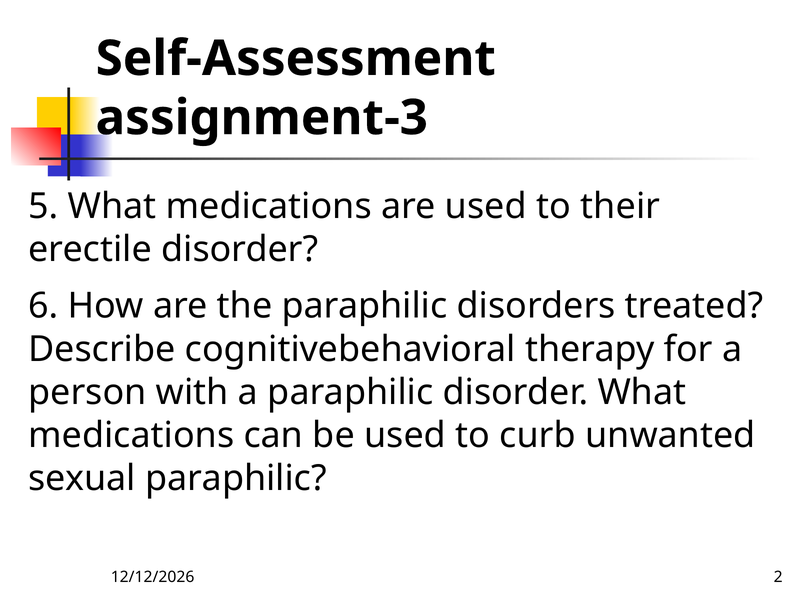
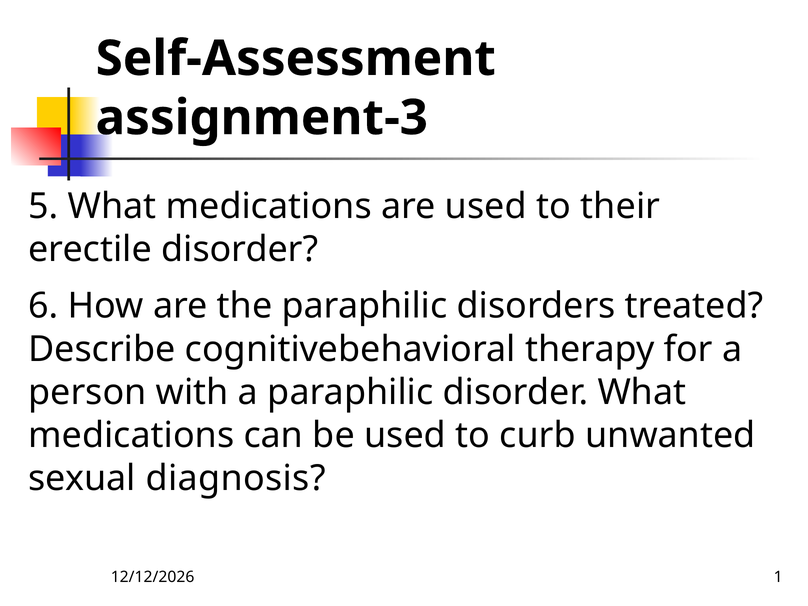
sexual paraphilic: paraphilic -> diagnosis (236, 478)
2: 2 -> 1 (778, 577)
